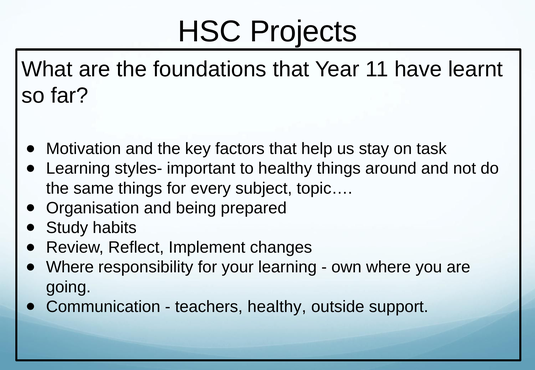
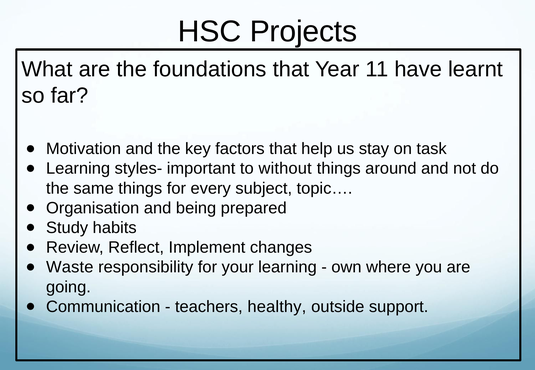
to healthy: healthy -> without (285, 169)
Where: Where -> Waste (70, 268)
